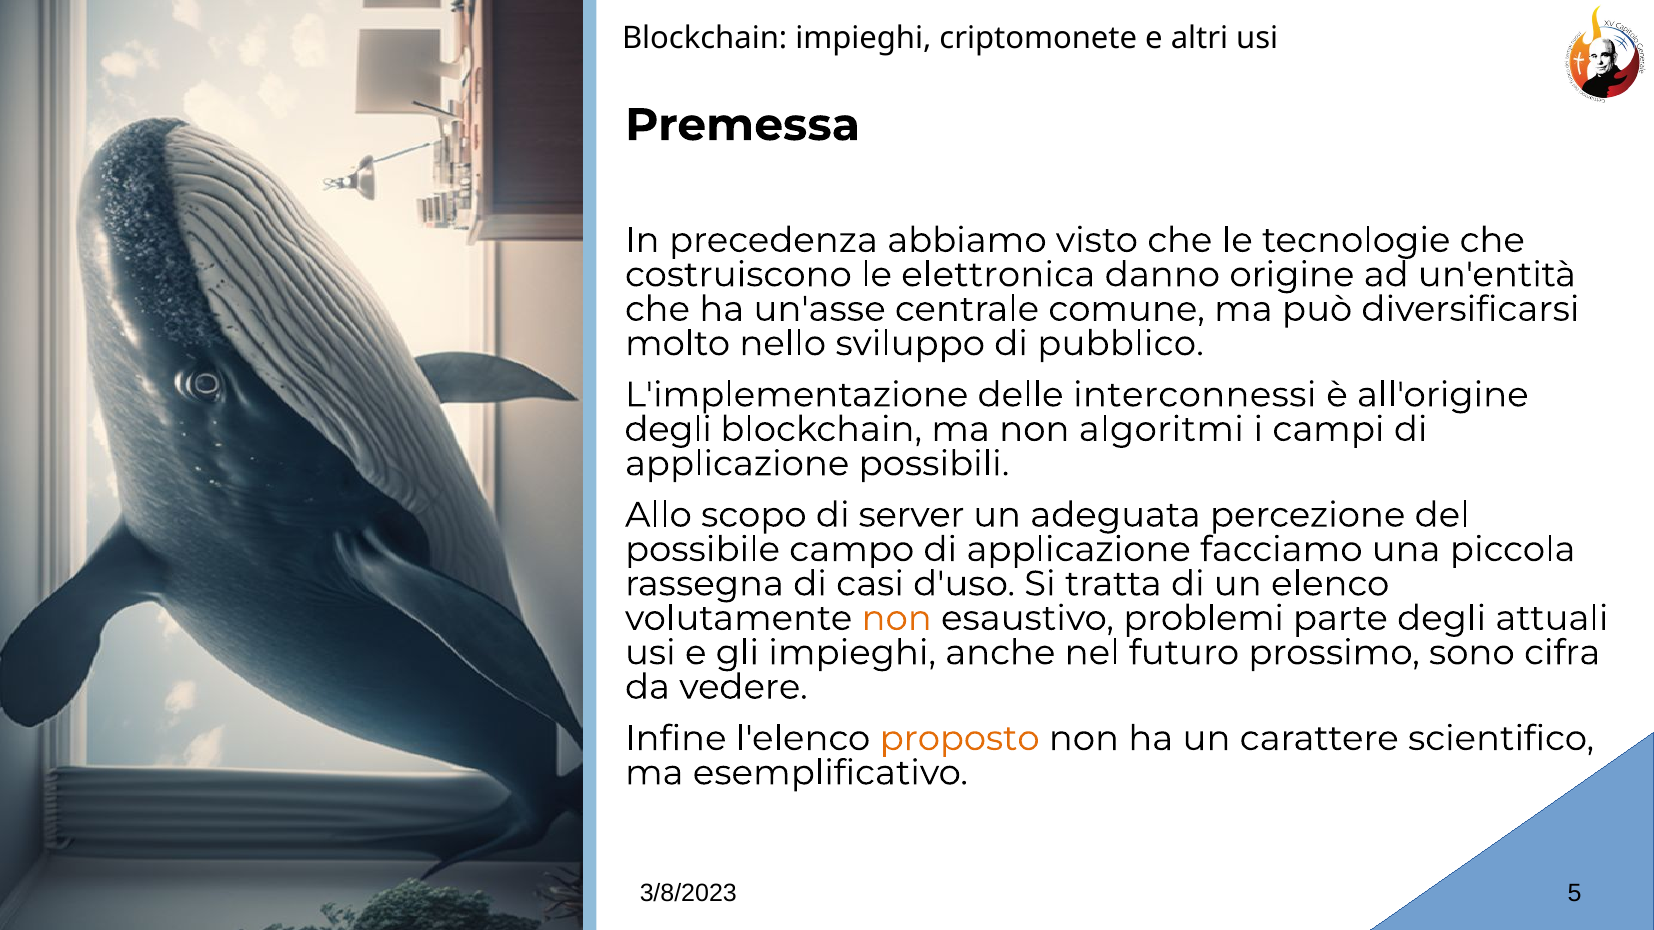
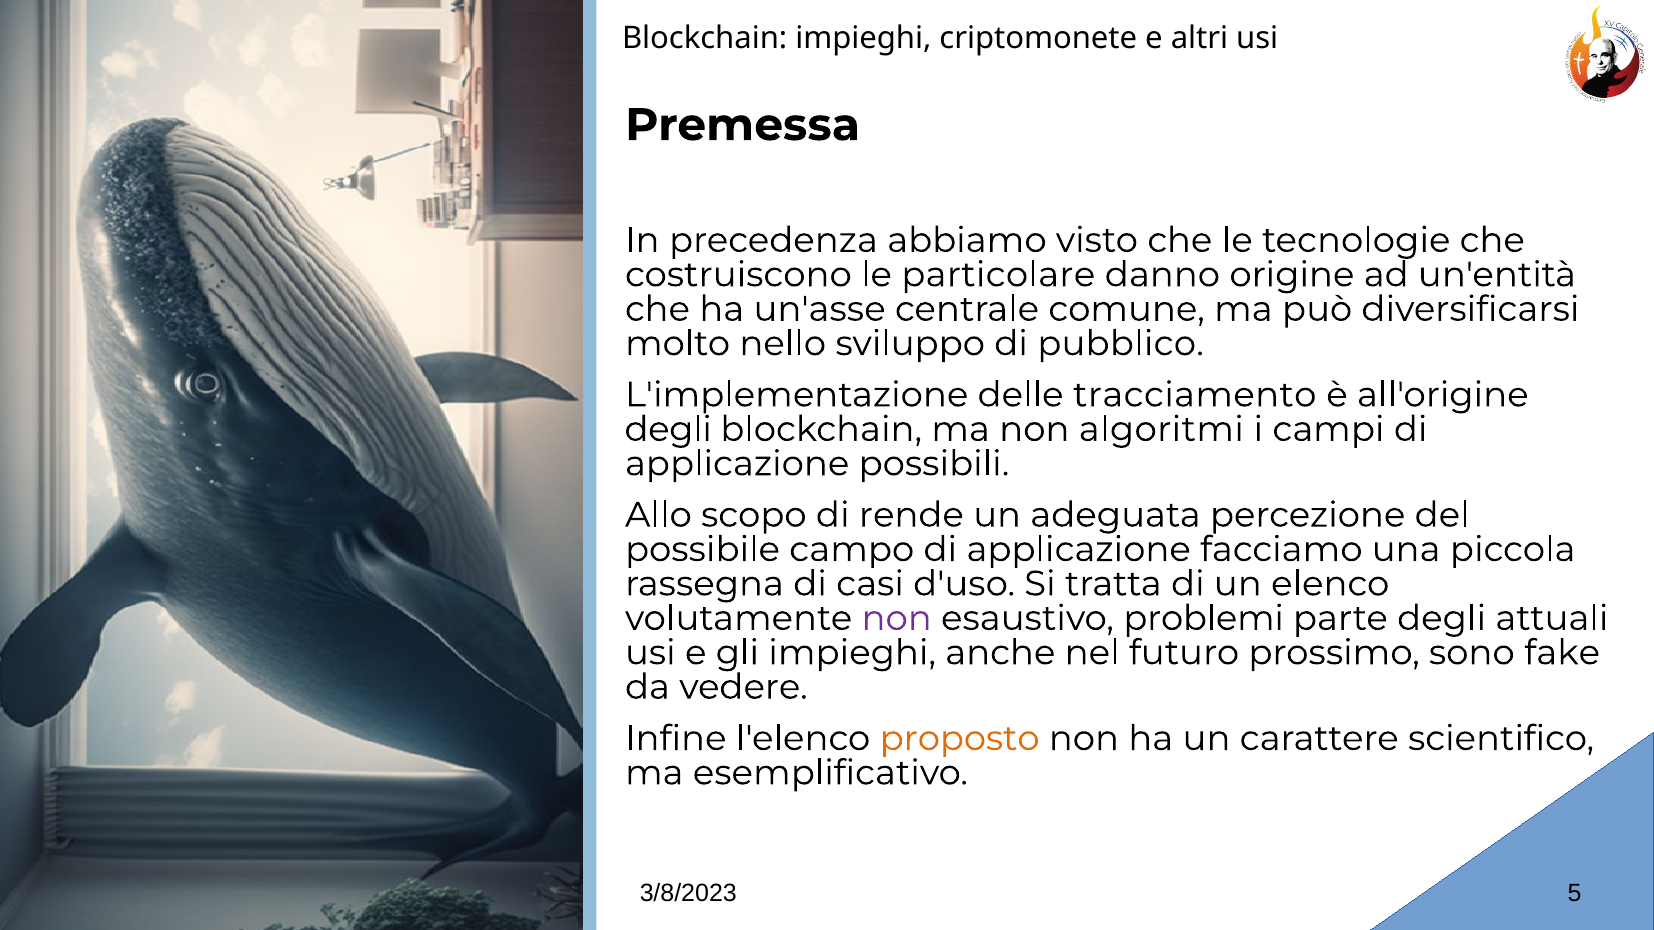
elettronica: elettronica -> particolare (998, 275)
interconnessi: interconnessi -> tracciamento (1195, 395)
server: server -> rende (911, 515)
non colour: orange -> purple (897, 618)
cifra: cifra -> fake (1562, 653)
